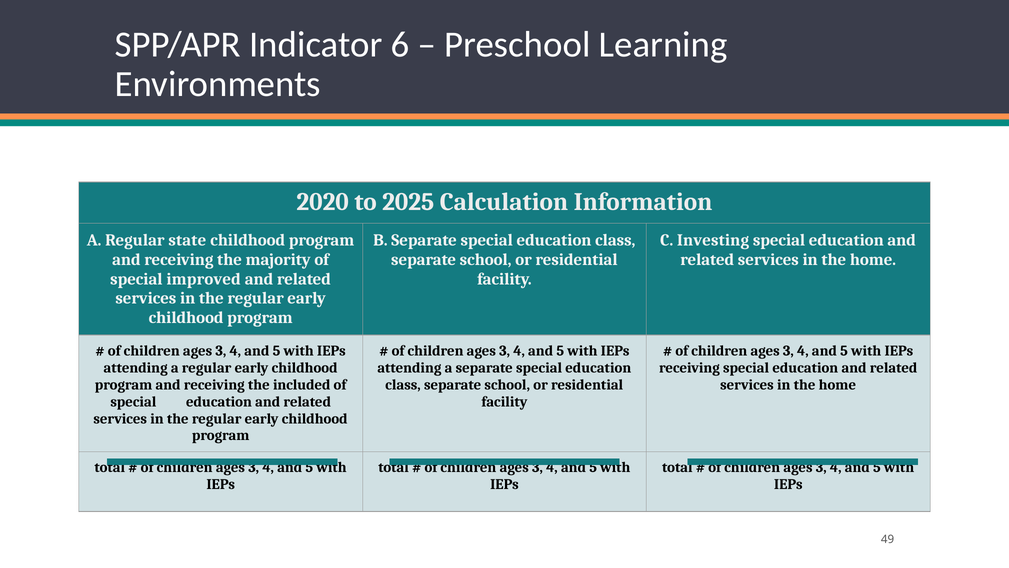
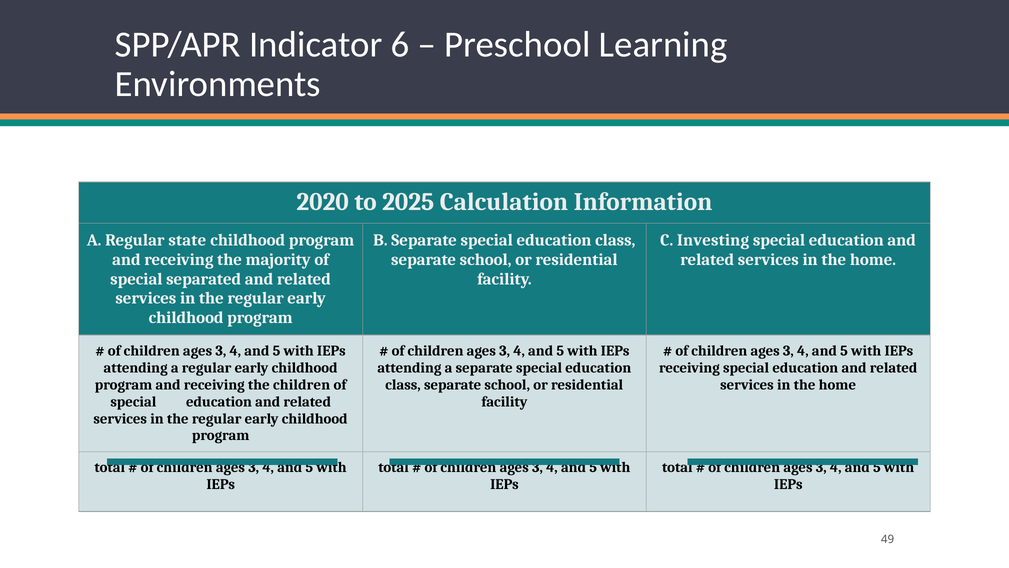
improved: improved -> separated (204, 279)
the included: included -> children (302, 384)
